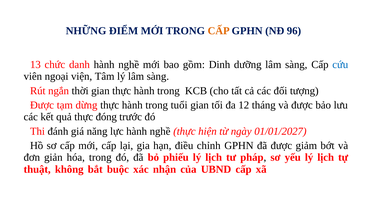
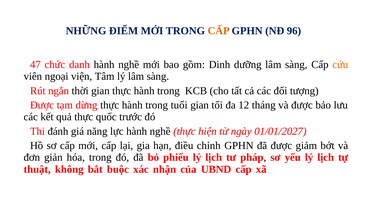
13: 13 -> 47 (35, 64)
cứu colour: blue -> orange (340, 64)
đóng: đóng -> quốc (106, 117)
